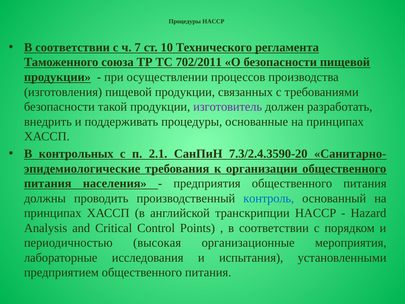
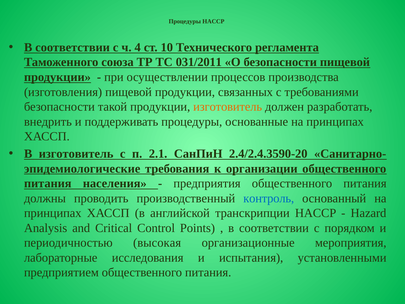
7: 7 -> 4 (138, 47)
702/2011: 702/2011 -> 031/2011 (199, 62)
изготовитель colour: purple -> orange (228, 107)
В контрольных: контрольных -> изготовитель (76, 154)
7.3/2.4.3590-20: 7.3/2.4.3590-20 -> 2.4/2.4.3590-20 (268, 154)
